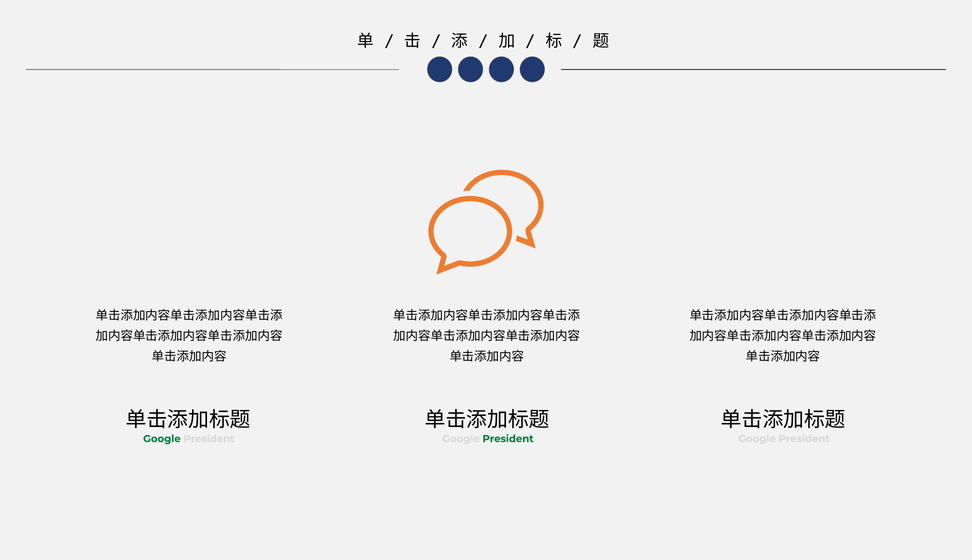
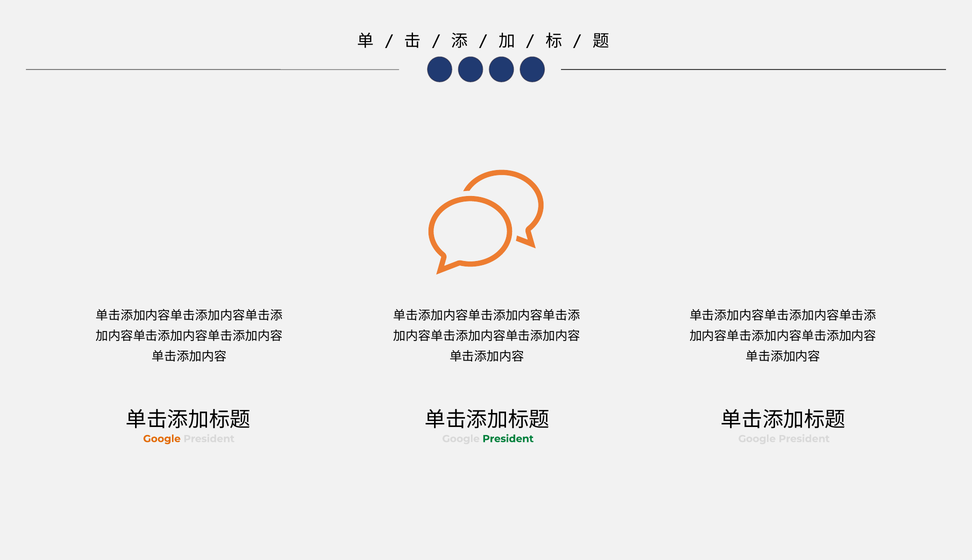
Google colour: green -> orange (162, 439)
